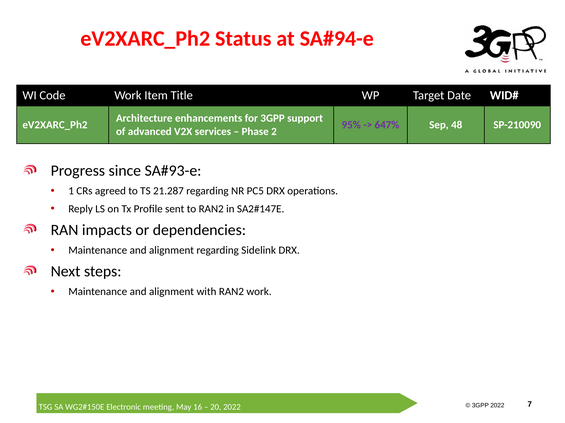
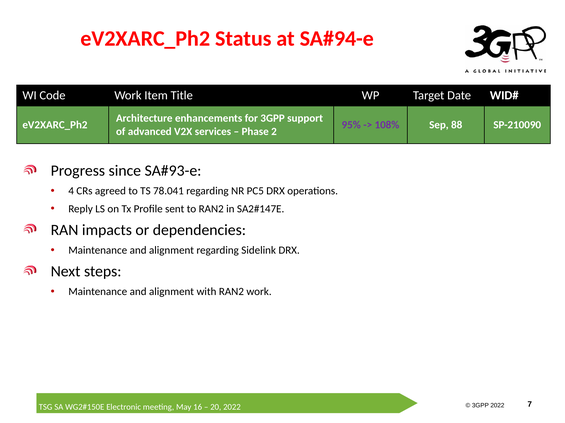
647%: 647% -> 108% (387, 125)
48: 48 -> 88 (457, 125)
1: 1 -> 4 (71, 191)
21.287: 21.287 -> 78.041 (168, 191)
